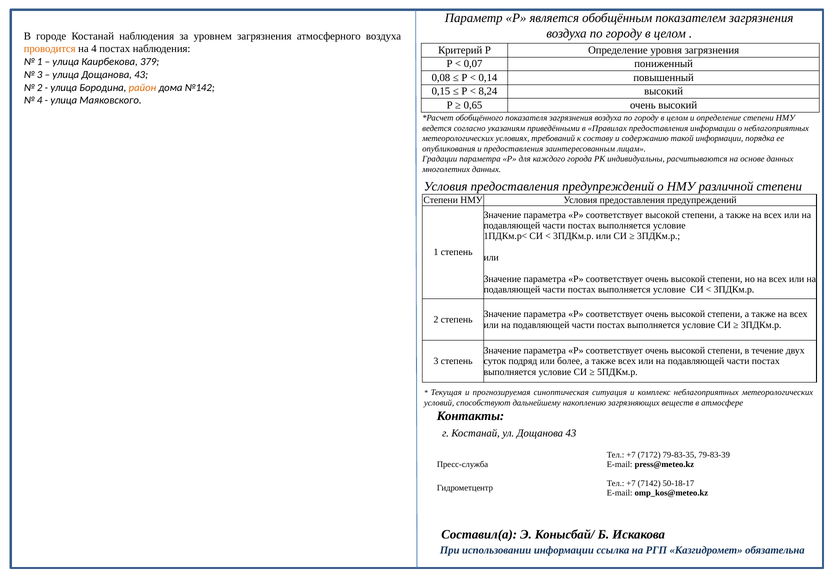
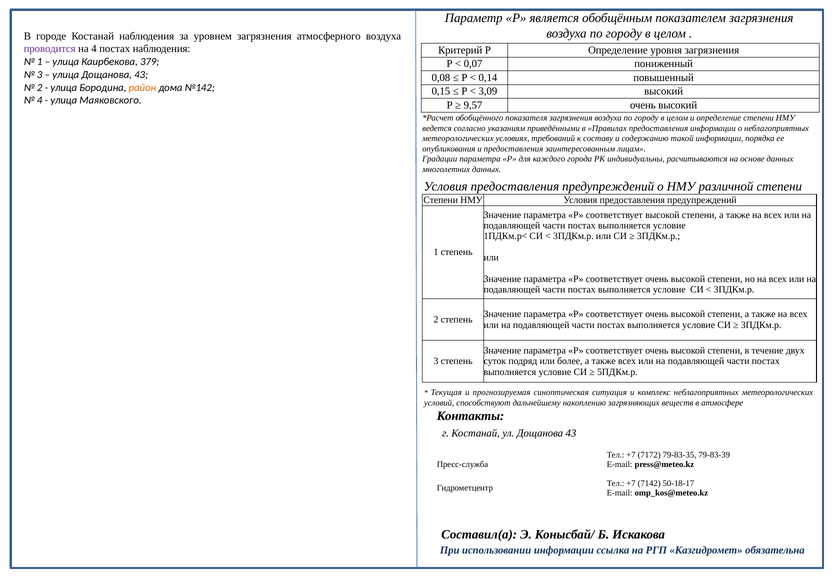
проводится colour: orange -> purple (50, 49)
8,24: 8,24 -> 3,09 (488, 91)
0,65: 0,65 -> 9,57 (473, 105)
